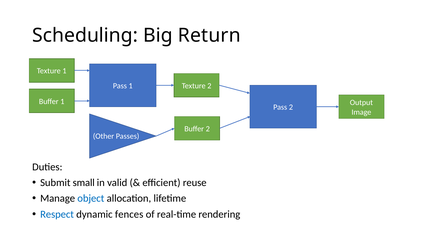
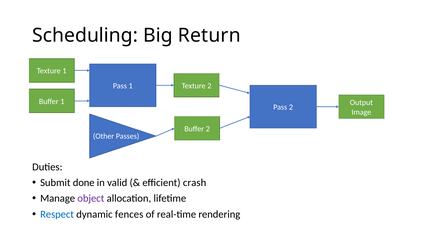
small: small -> done (84, 183)
reuse: reuse -> crash (195, 183)
object colour: blue -> purple (91, 198)
